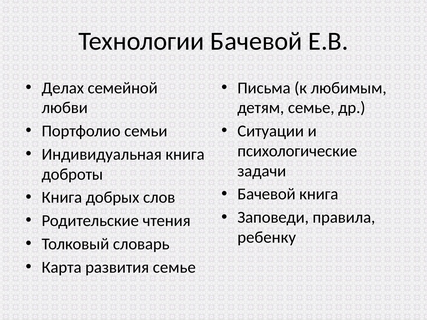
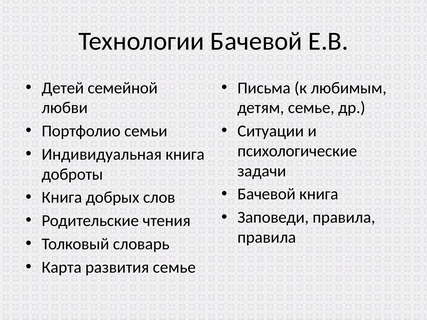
Делах: Делах -> Детей (63, 88)
ребенку: ребенку -> правила (267, 238)
